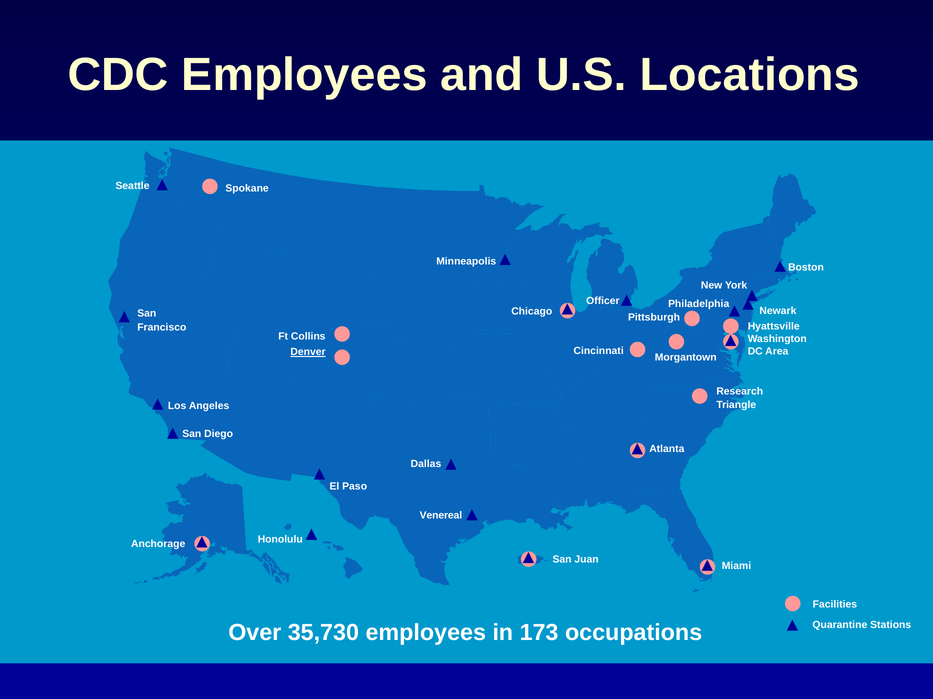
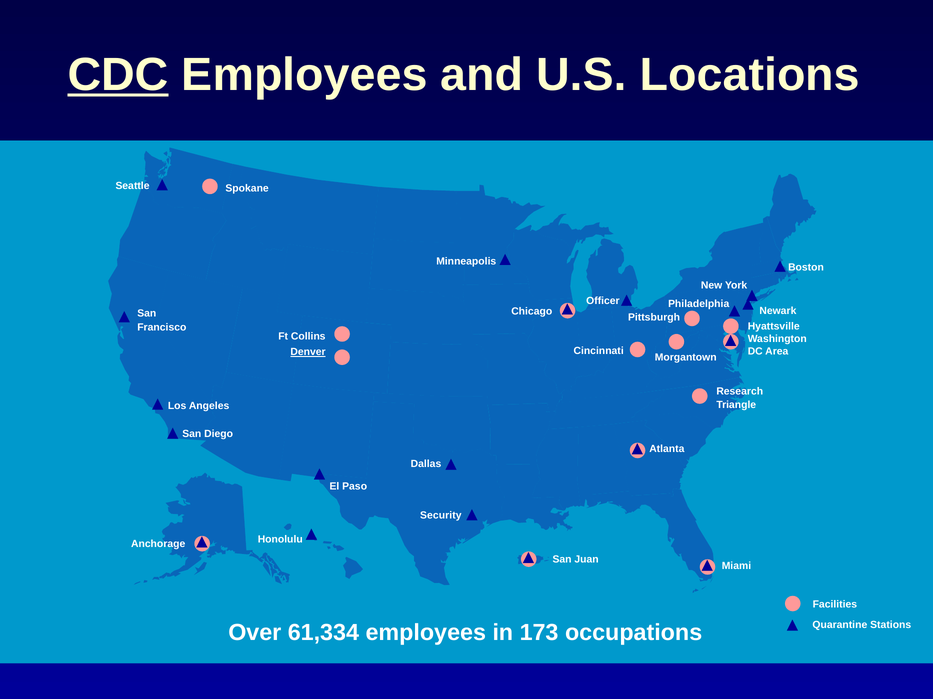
CDC underline: none -> present (118, 75)
Venereal: Venereal -> Security (441, 516)
35,730: 35,730 -> 61,334 (323, 633)
